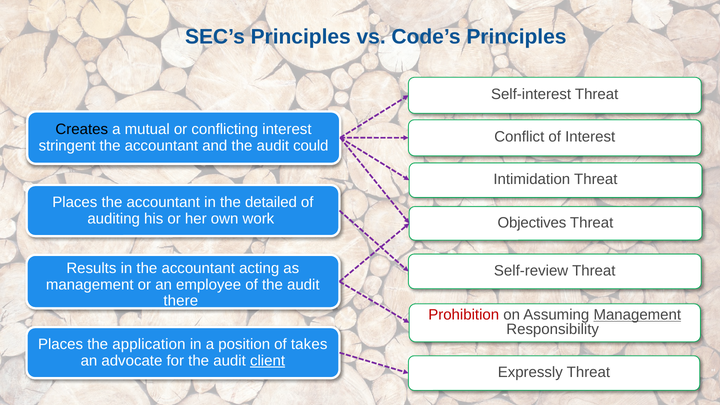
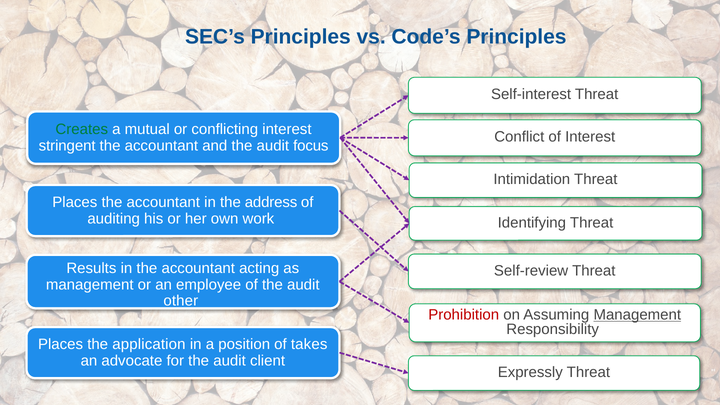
Creates colour: black -> green (82, 129)
could: could -> focus (311, 146)
detailed: detailed -> address (271, 202)
Objectives: Objectives -> Identifying (532, 223)
there: there -> other (181, 301)
client underline: present -> none (268, 361)
